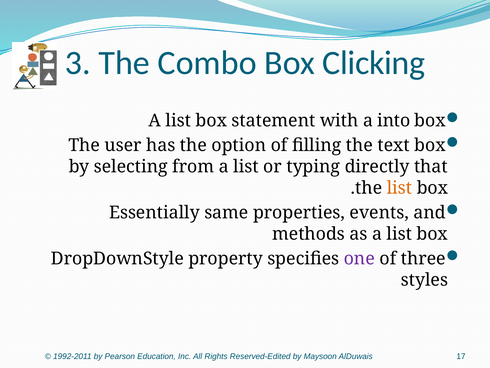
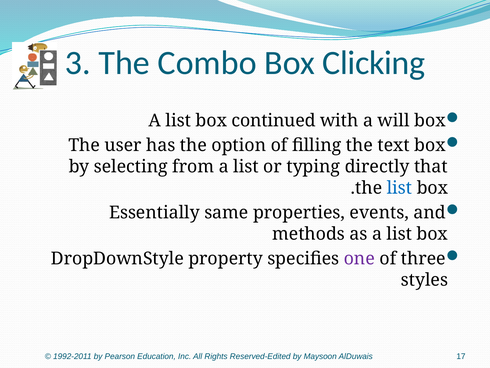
statement: statement -> continued (274, 120)
into: into -> will (394, 120)
list colour: orange -> blue (399, 188)
